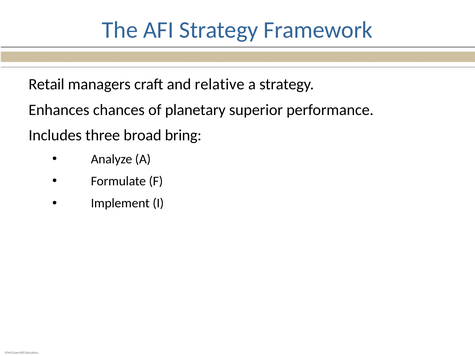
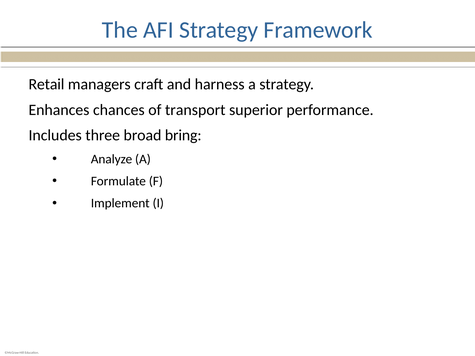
relative: relative -> harness (220, 84)
planetary: planetary -> transport (195, 110)
